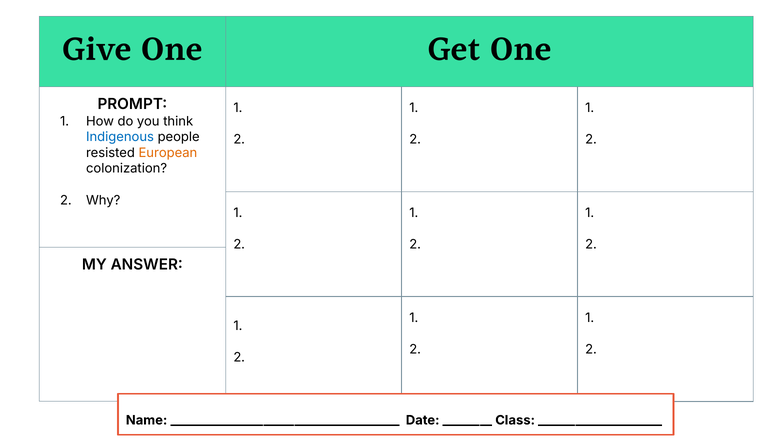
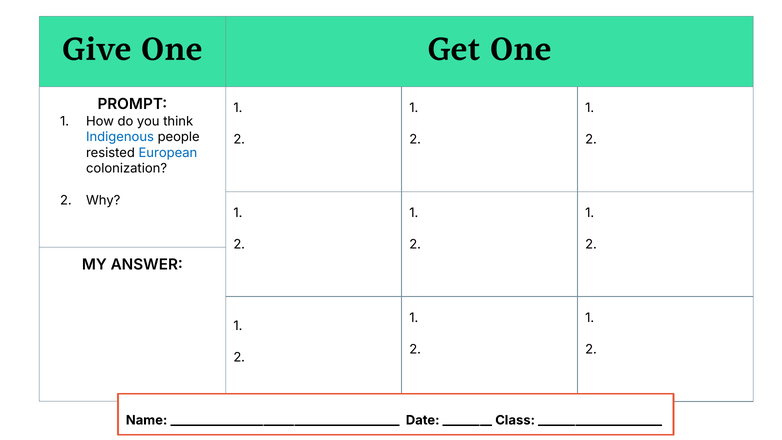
European colour: orange -> blue (168, 153)
